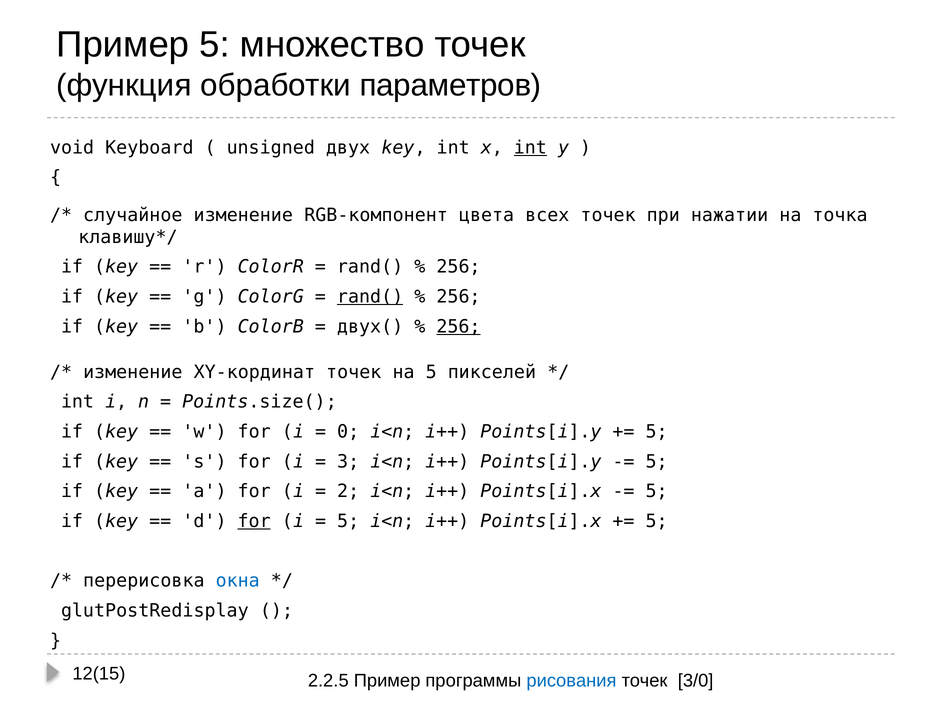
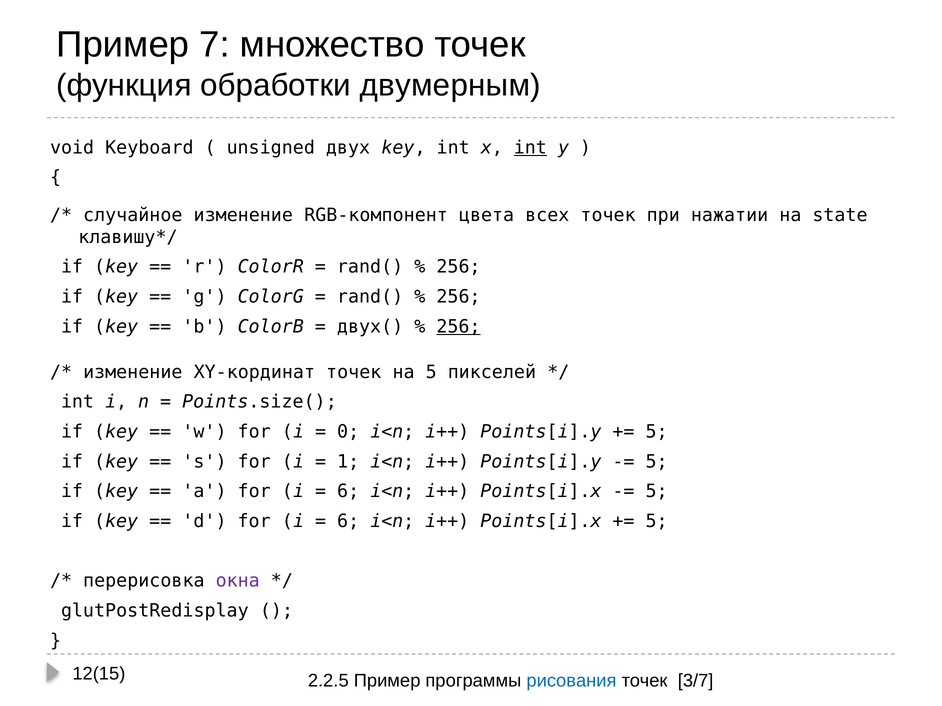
Пример 5: 5 -> 7 (215, 45)
параметров: параметров -> двумерным (450, 85)
точка: точка -> state (840, 215)
rand( underline: present -> none (370, 297)
3: 3 -> 1 (348, 462)
2: 2 -> 6 (348, 492)
for underline: present -> none (254, 522)
5: 5 -> 6 (348, 522)
окна colour: blue -> purple (238, 581)
3/0: 3/0 -> 3/7 (696, 681)
